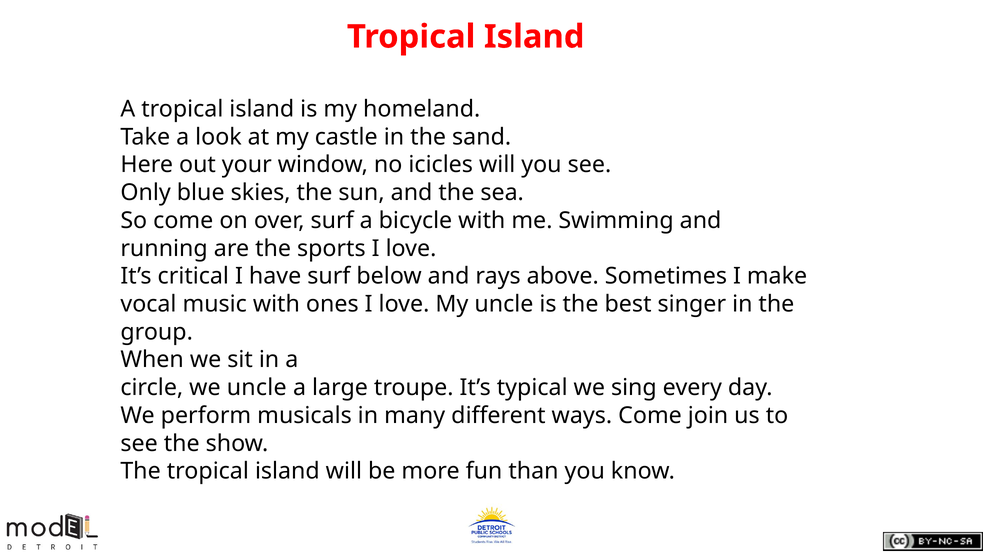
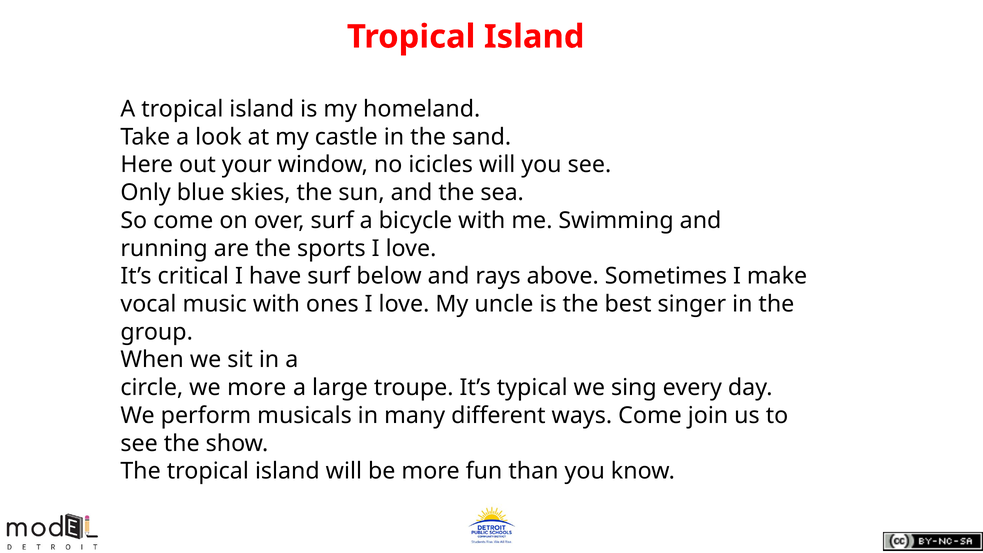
we uncle: uncle -> more (257, 388)
